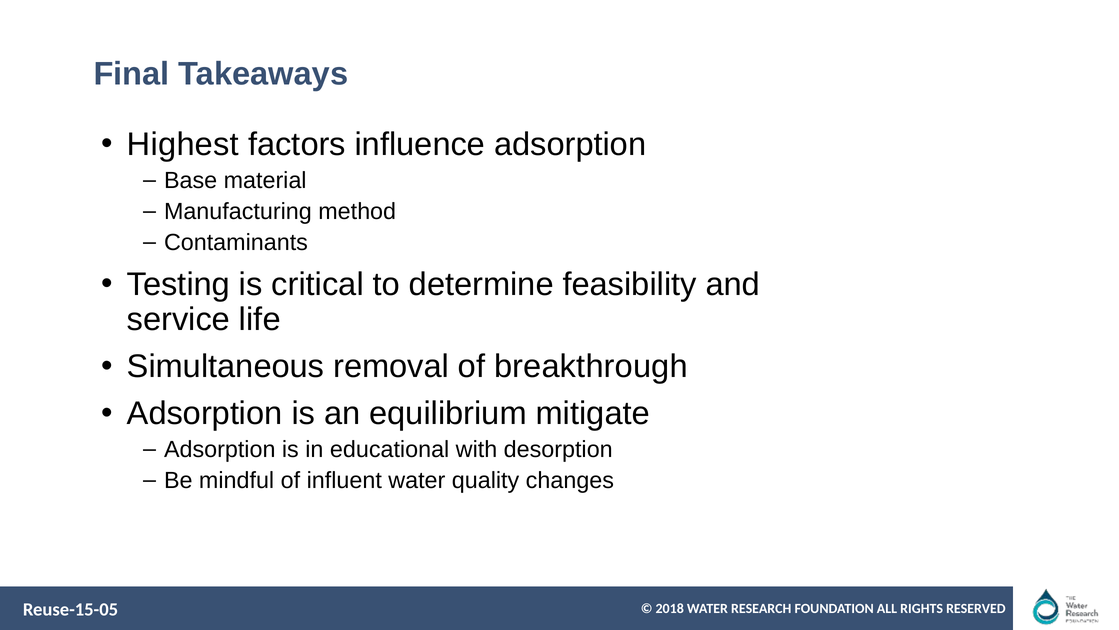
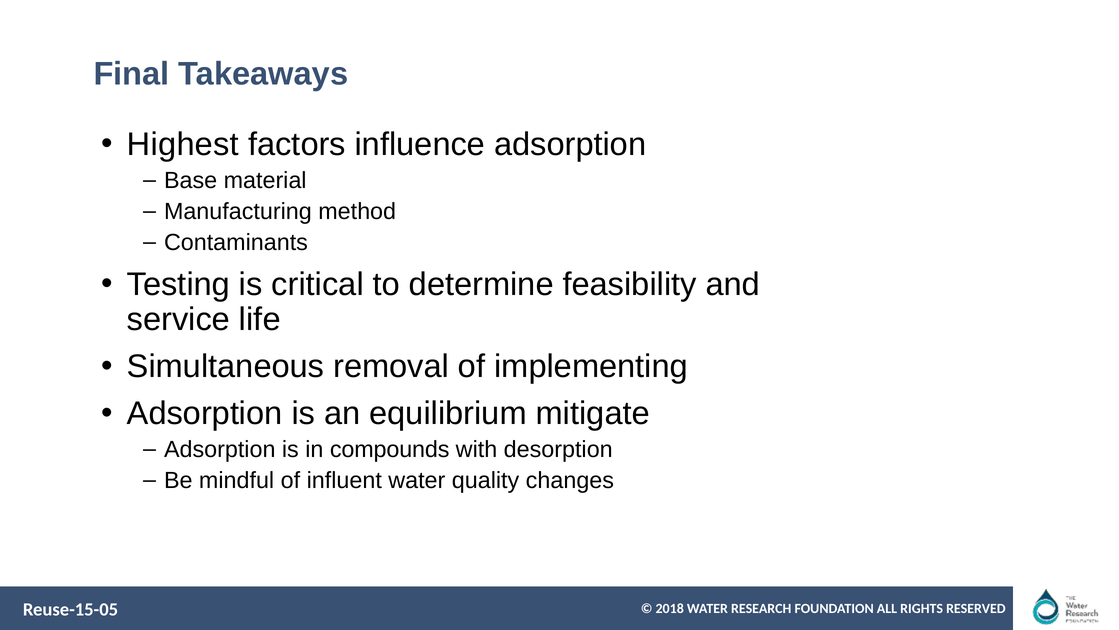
breakthrough: breakthrough -> implementing (591, 366)
educational: educational -> compounds (390, 449)
